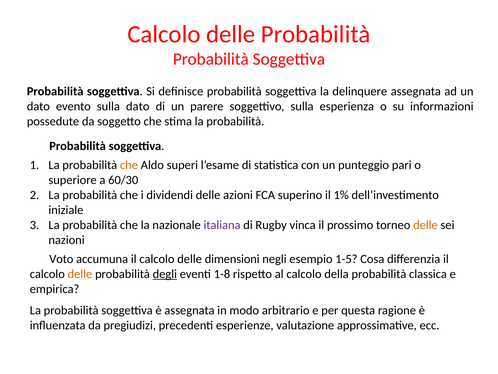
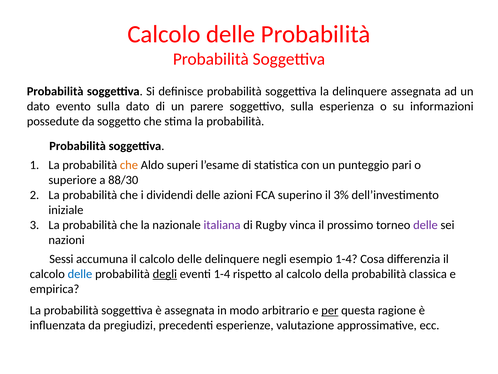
60/30: 60/30 -> 88/30 (123, 180)
1%: 1% -> 3% (341, 195)
delle colour: orange -> purple (425, 225)
Voto: Voto -> Sessi (61, 259)
delle dimensioni: dimensioni -> delinquere (232, 259)
esempio 1-5: 1-5 -> 1-4 (346, 259)
delle colour: orange -> blue (80, 274)
eventi 1-8: 1-8 -> 1-4 (222, 274)
per underline: none -> present (330, 310)
